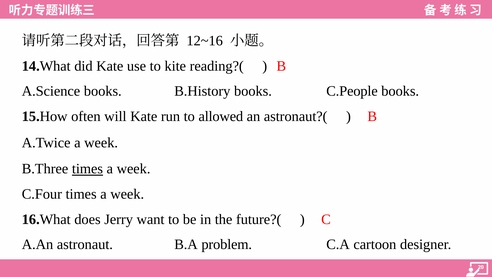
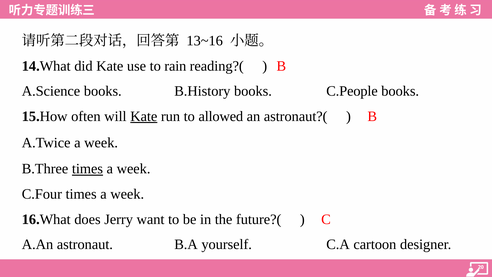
12~16: 12~16 -> 13~16 (205, 41)
kite: kite -> rain (175, 66)
Kate underline: none -> present (144, 116)
problem: problem -> yourself (227, 244)
